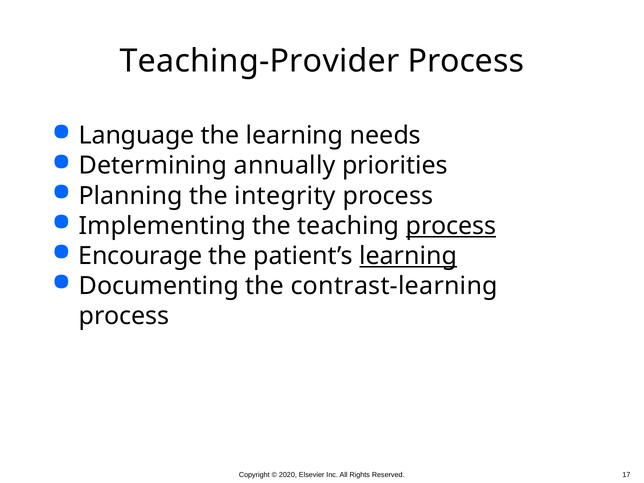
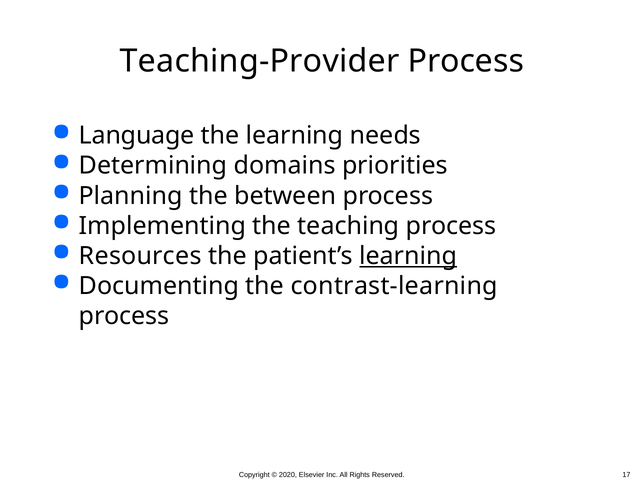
annually: annually -> domains (285, 166)
integrity: integrity -> between (285, 196)
process underline: present -> none (451, 226)
Encourage: Encourage -> Resources (140, 256)
